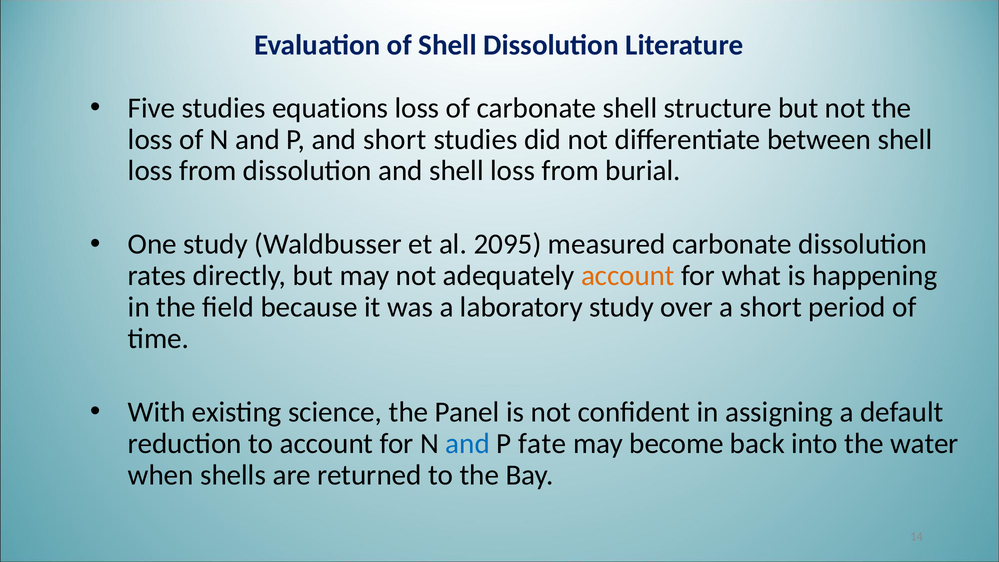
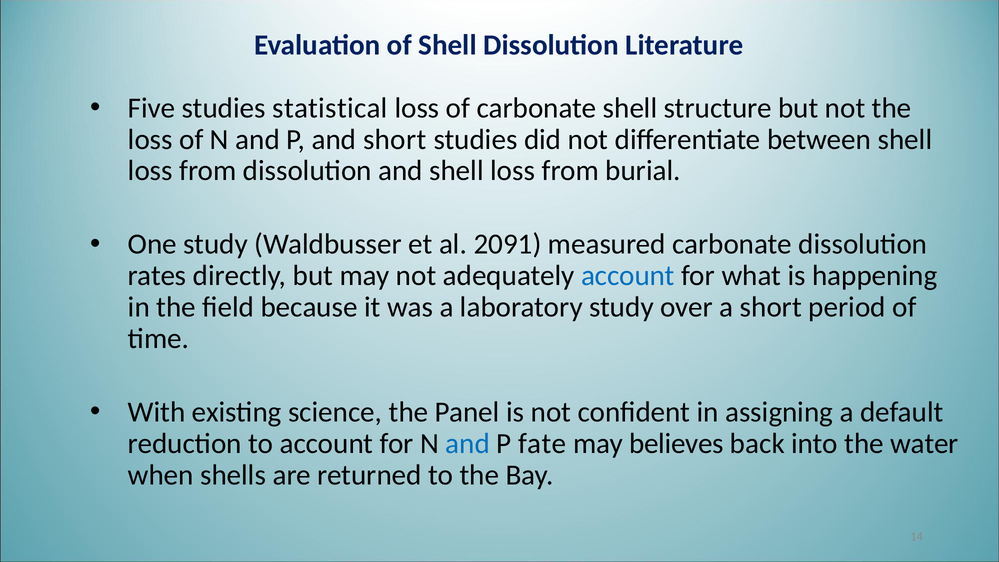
equations: equations -> statistical (330, 108)
2095: 2095 -> 2091 (507, 244)
account colour: orange -> blue (628, 276)
become: become -> believes (677, 443)
